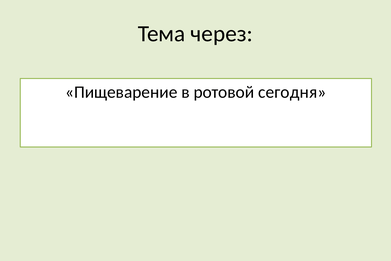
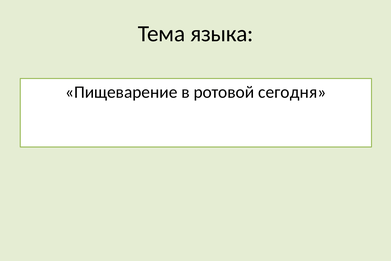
через: через -> языка (222, 34)
